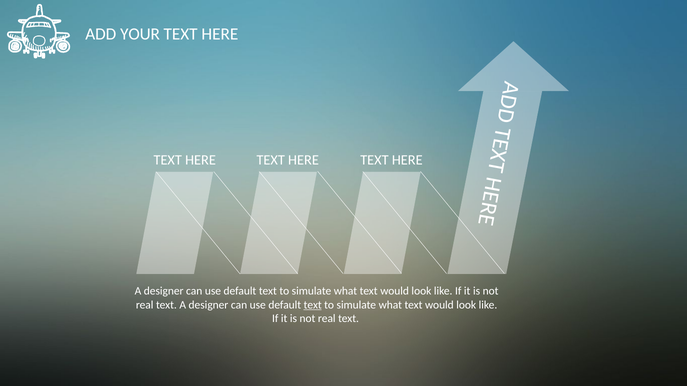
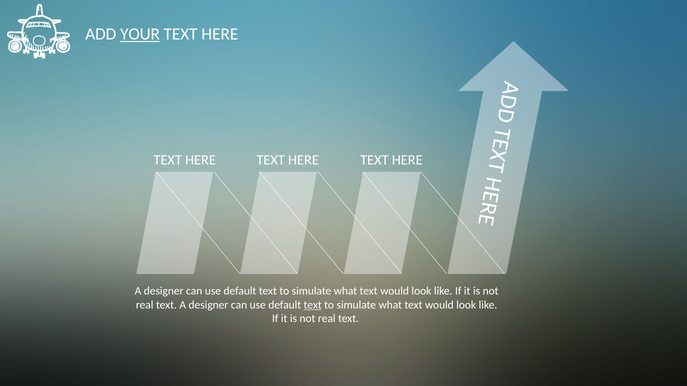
YOUR underline: none -> present (140, 34)
